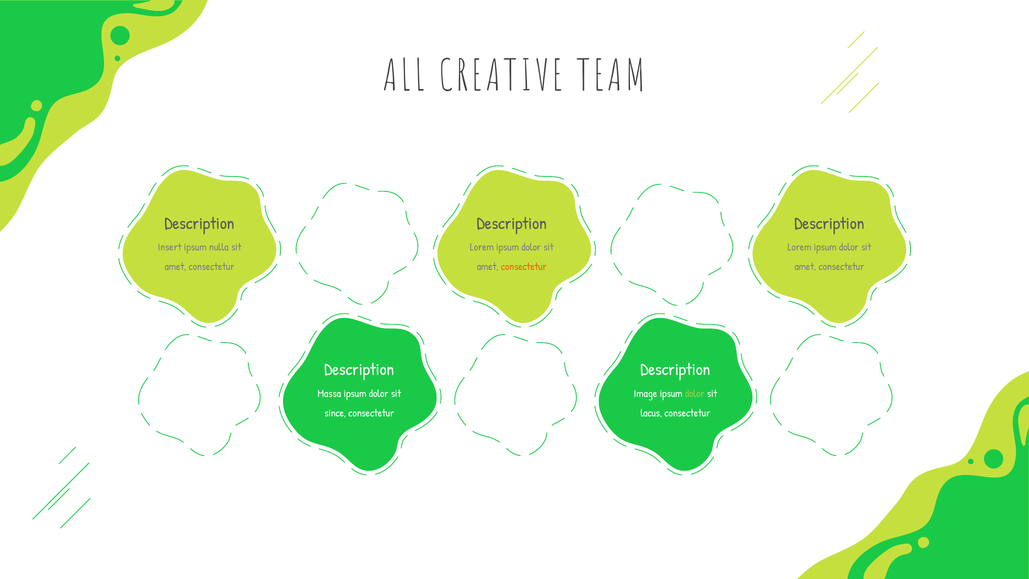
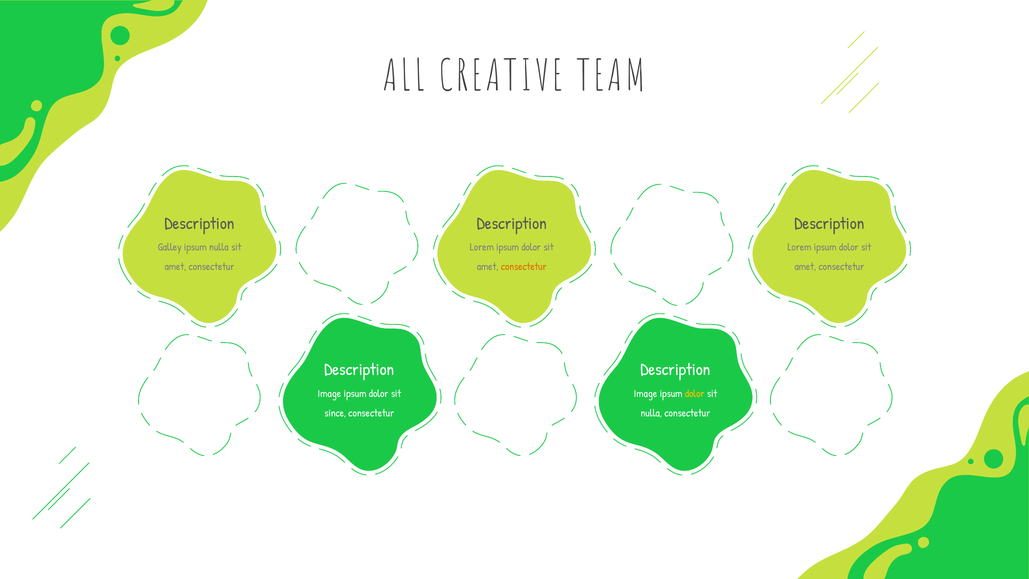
Insert: Insert -> Galley (170, 247)
Massa: Massa -> Image (329, 394)
dolor colour: light green -> yellow (695, 394)
lacus: lacus -> nulla (651, 413)
